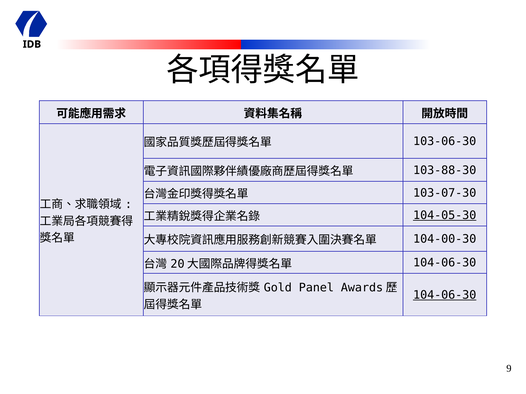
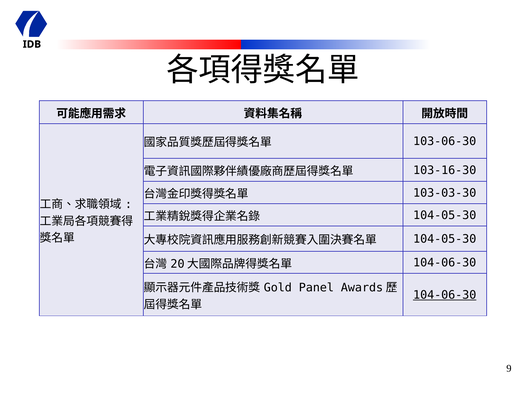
103-88-30: 103-88-30 -> 103-16-30 (445, 170)
103-07-30: 103-07-30 -> 103-03-30 (445, 193)
104-05-30 underline: present -> none (445, 216)
104-00-30: 104-00-30 -> 104-05-30 (445, 239)
